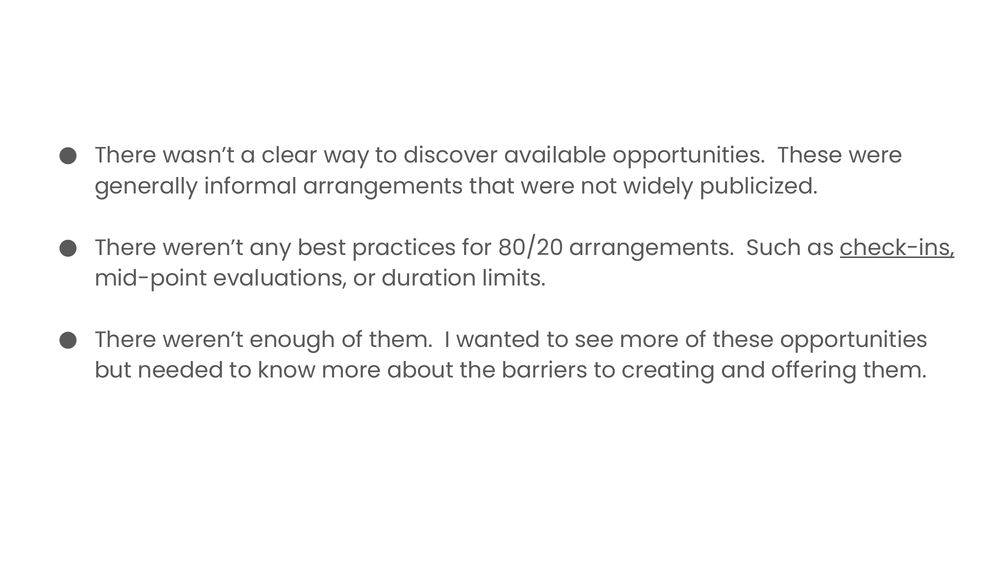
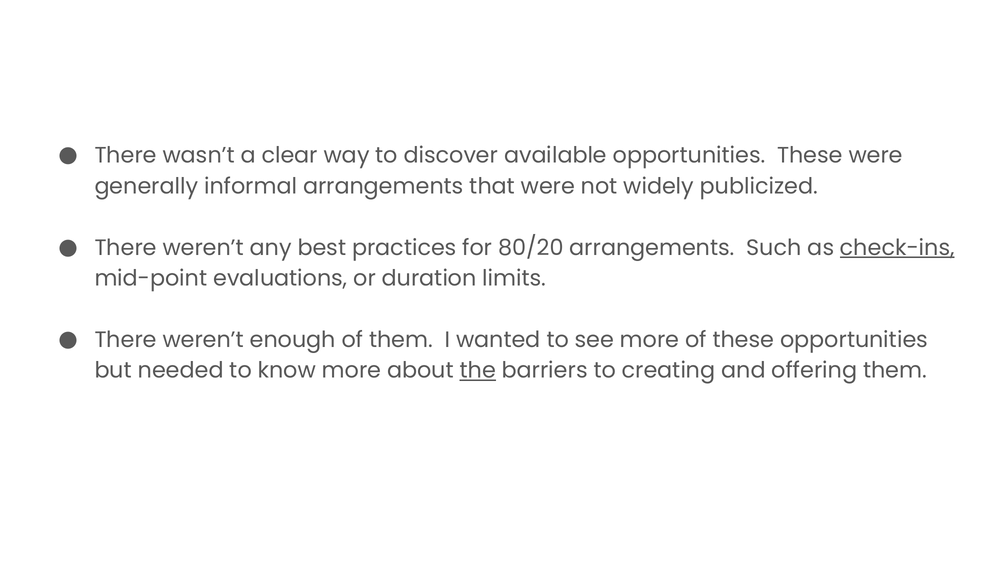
the underline: none -> present (478, 371)
